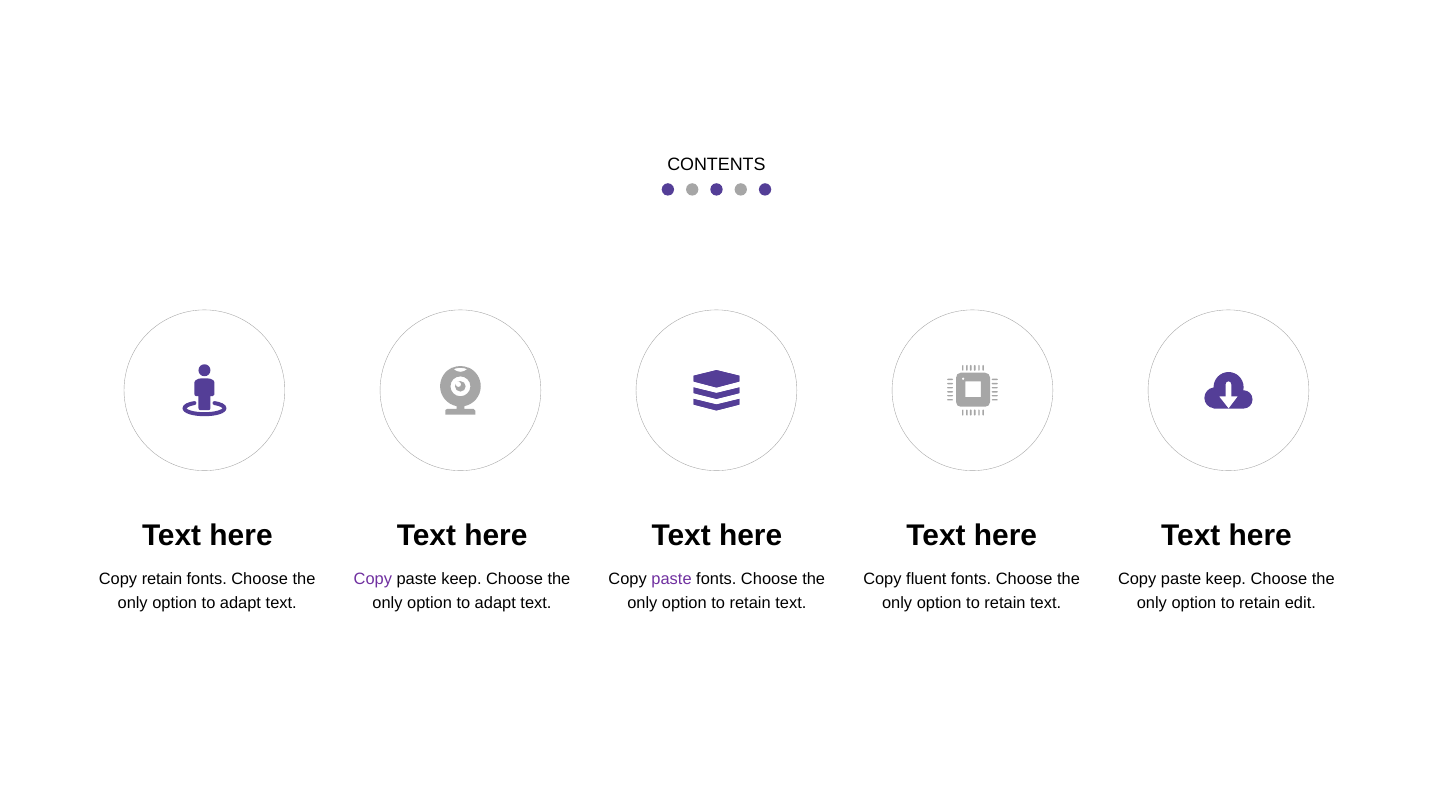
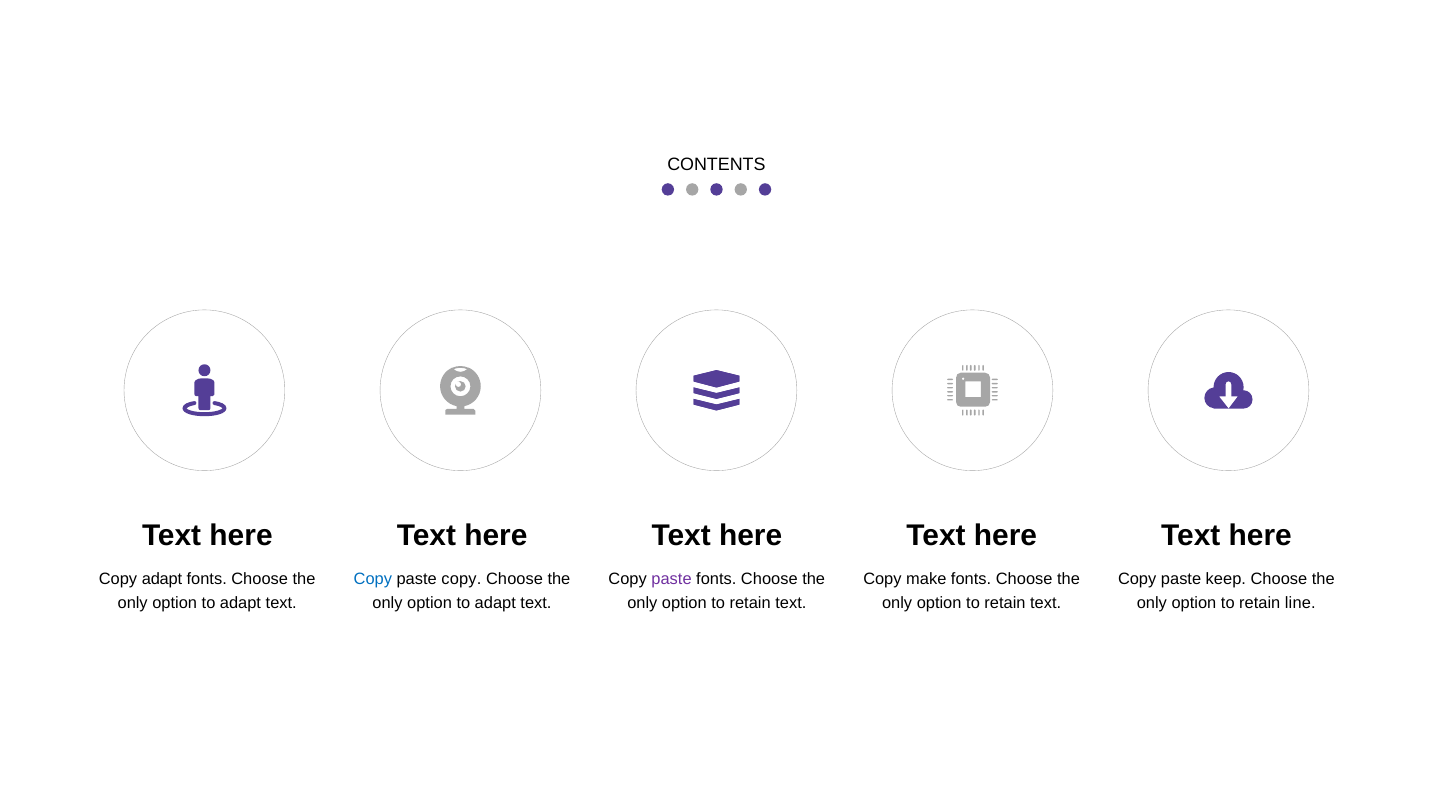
Copy retain: retain -> adapt (162, 579)
Copy colour: purple -> blue (373, 579)
keep: keep -> copy (461, 579)
fluent: fluent -> make (926, 579)
edit: edit -> line (1300, 603)
